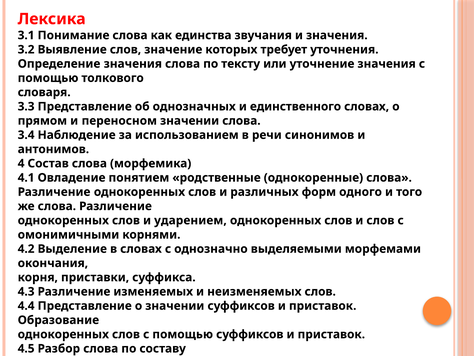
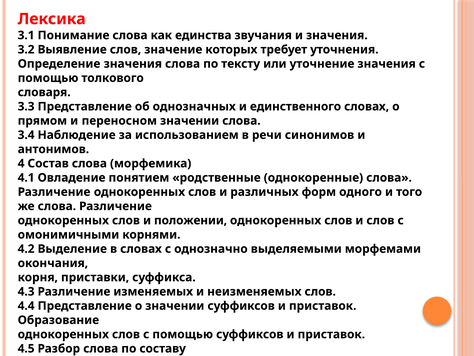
ударением: ударением -> положении (191, 220)
